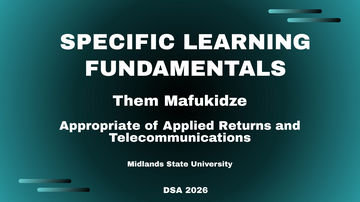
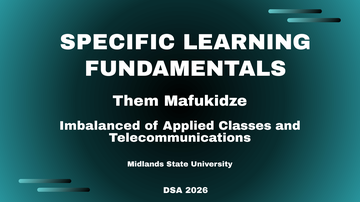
Appropriate: Appropriate -> Imbalanced (100, 126)
Returns: Returns -> Classes (245, 126)
